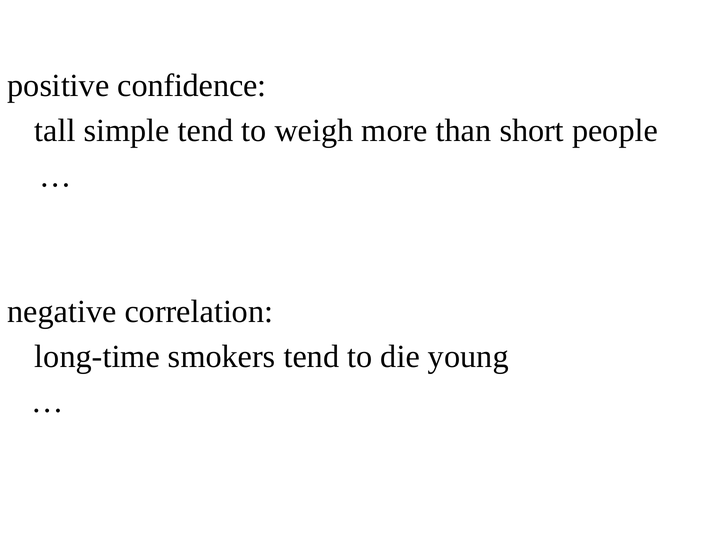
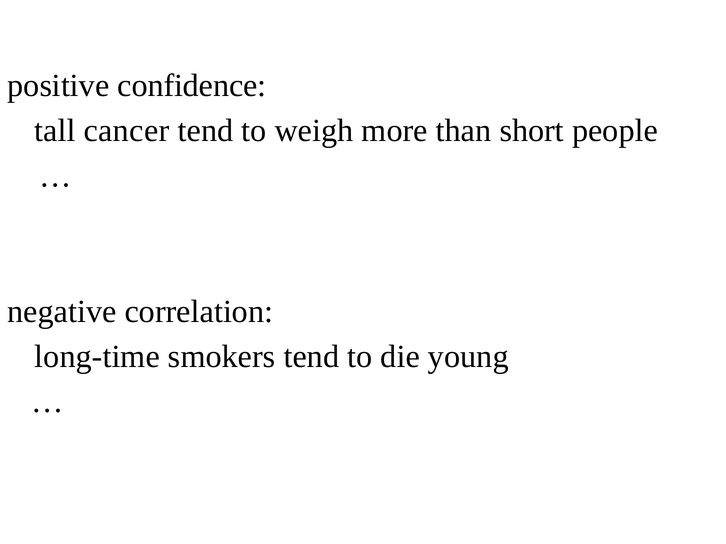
simple: simple -> cancer (127, 131)
